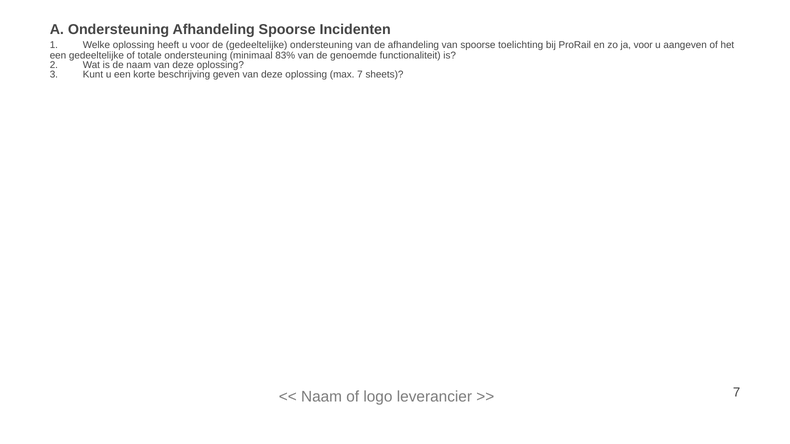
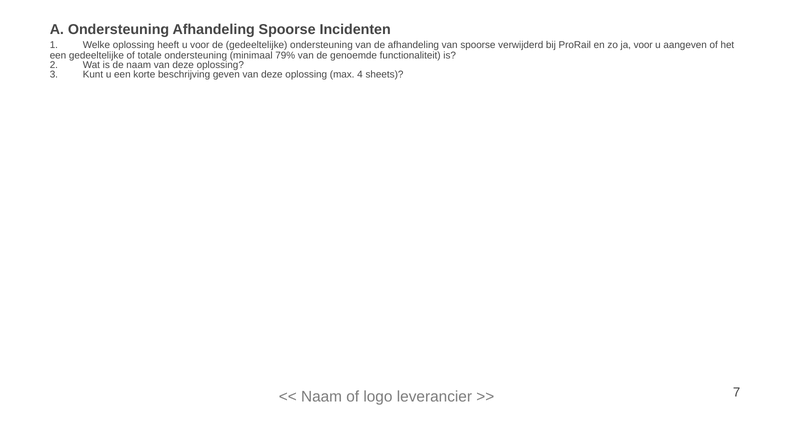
toelichting: toelichting -> verwijderd (521, 45)
83%: 83% -> 79% (285, 55)
max 7: 7 -> 4 (360, 75)
